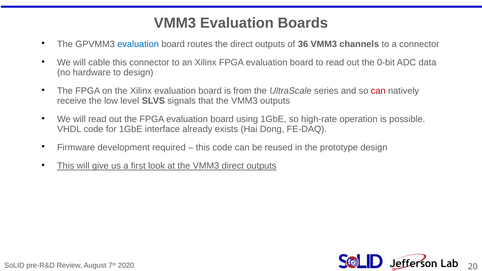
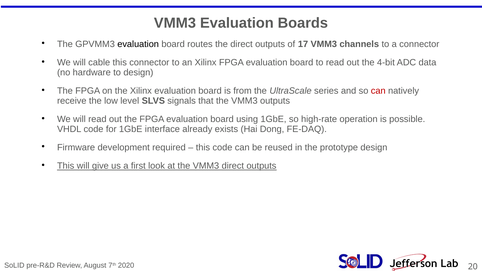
evaluation colour: blue -> black (138, 44)
36: 36 -> 17 (303, 44)
0-bit: 0-bit -> 4-bit (386, 63)
